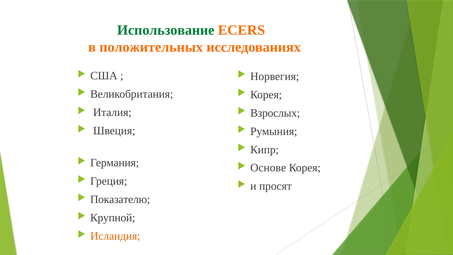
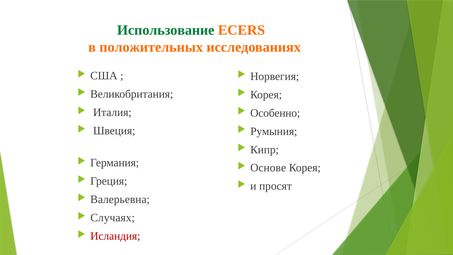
Взрослых: Взрослых -> Особенно (275, 113)
Показателю: Показателю -> Валерьевна (120, 199)
Крупной: Крупной -> Случаях (113, 218)
Исландия colour: orange -> red (115, 236)
